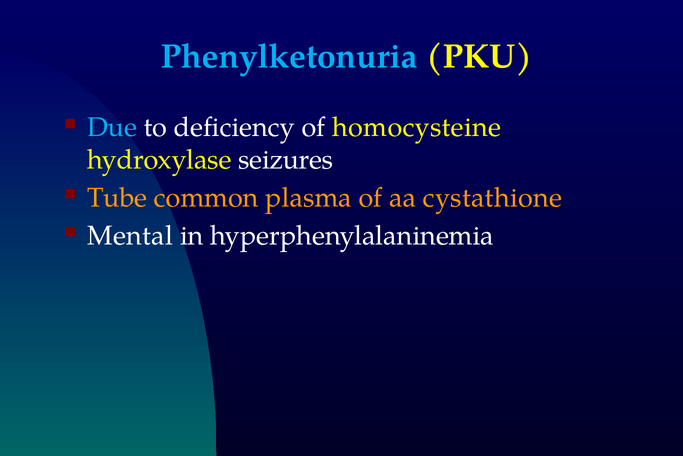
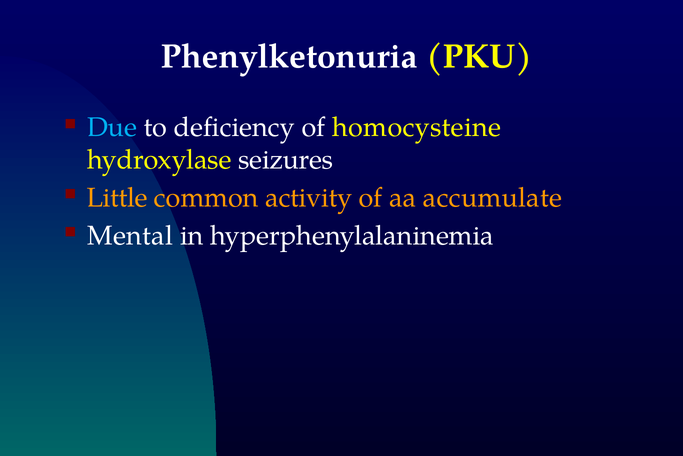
Phenylketonuria colour: light blue -> white (289, 57)
Tube: Tube -> Little (117, 198)
plasma: plasma -> activity (309, 198)
cystathione: cystathione -> accumulate (492, 198)
